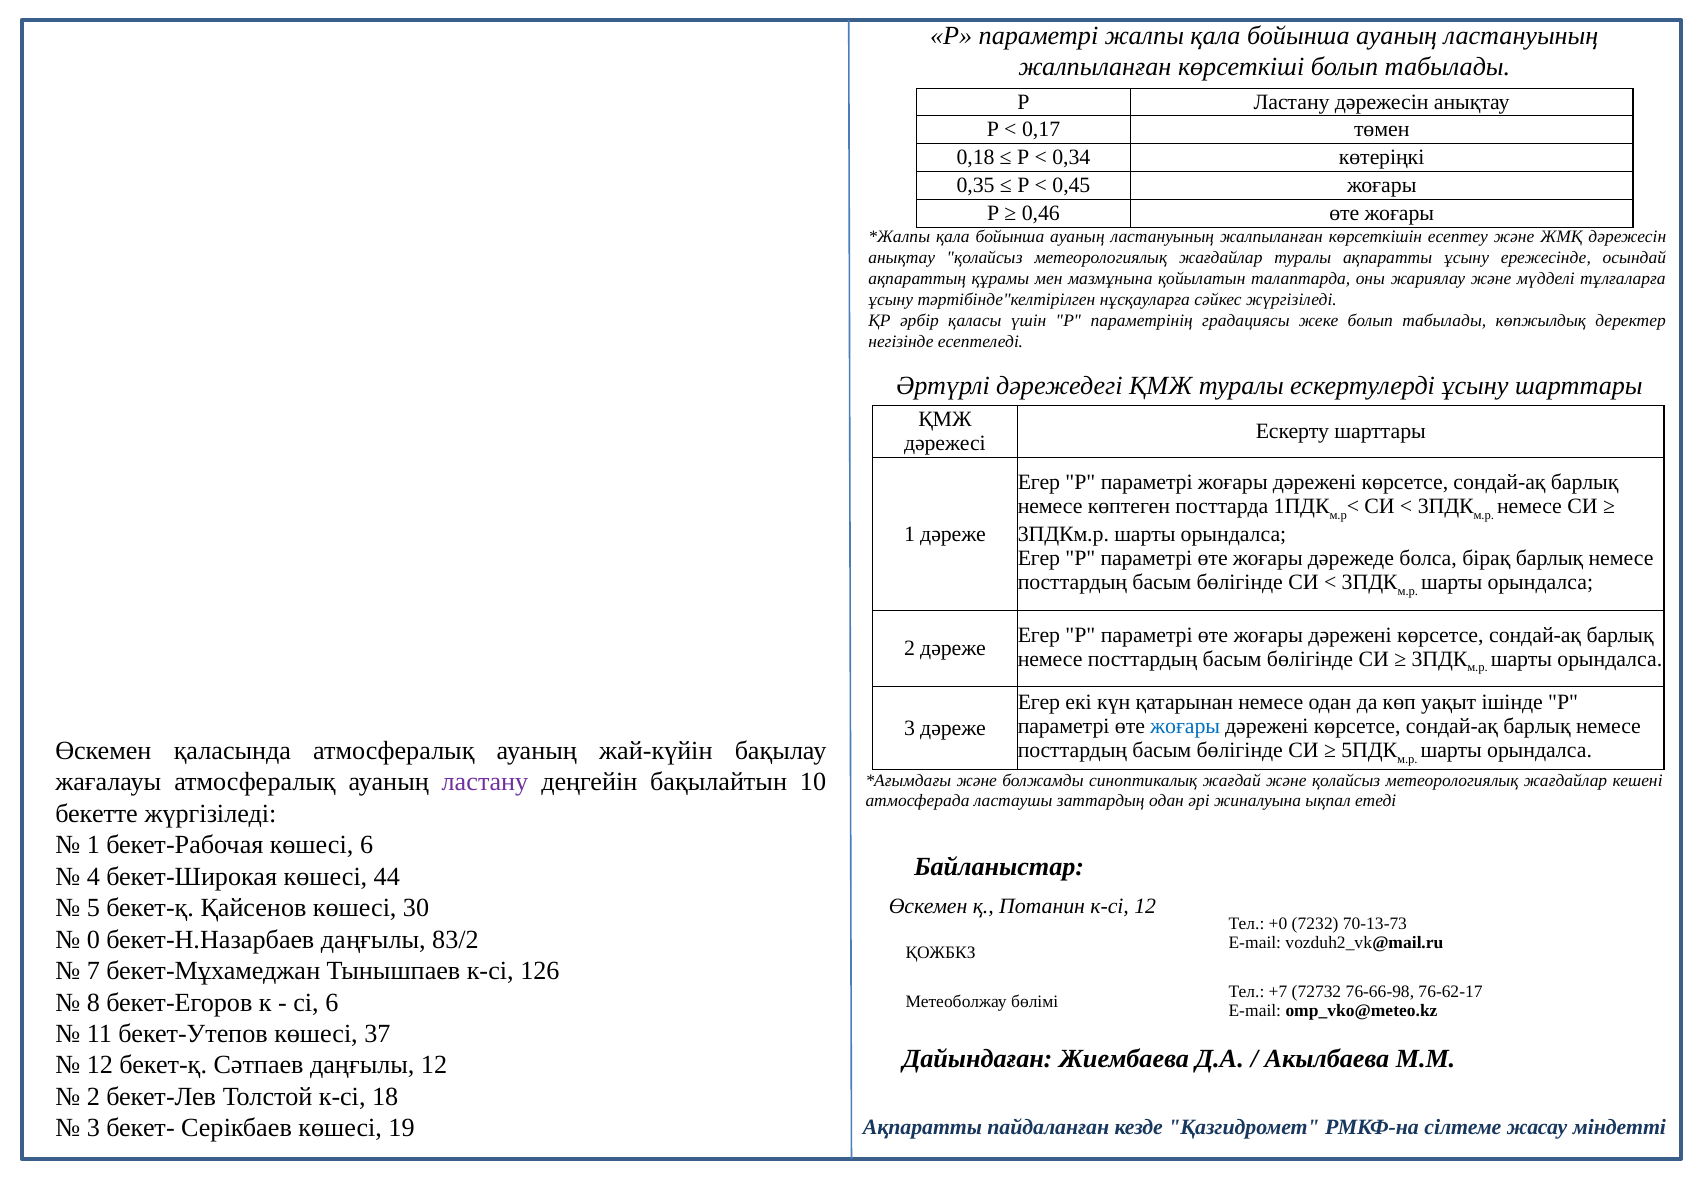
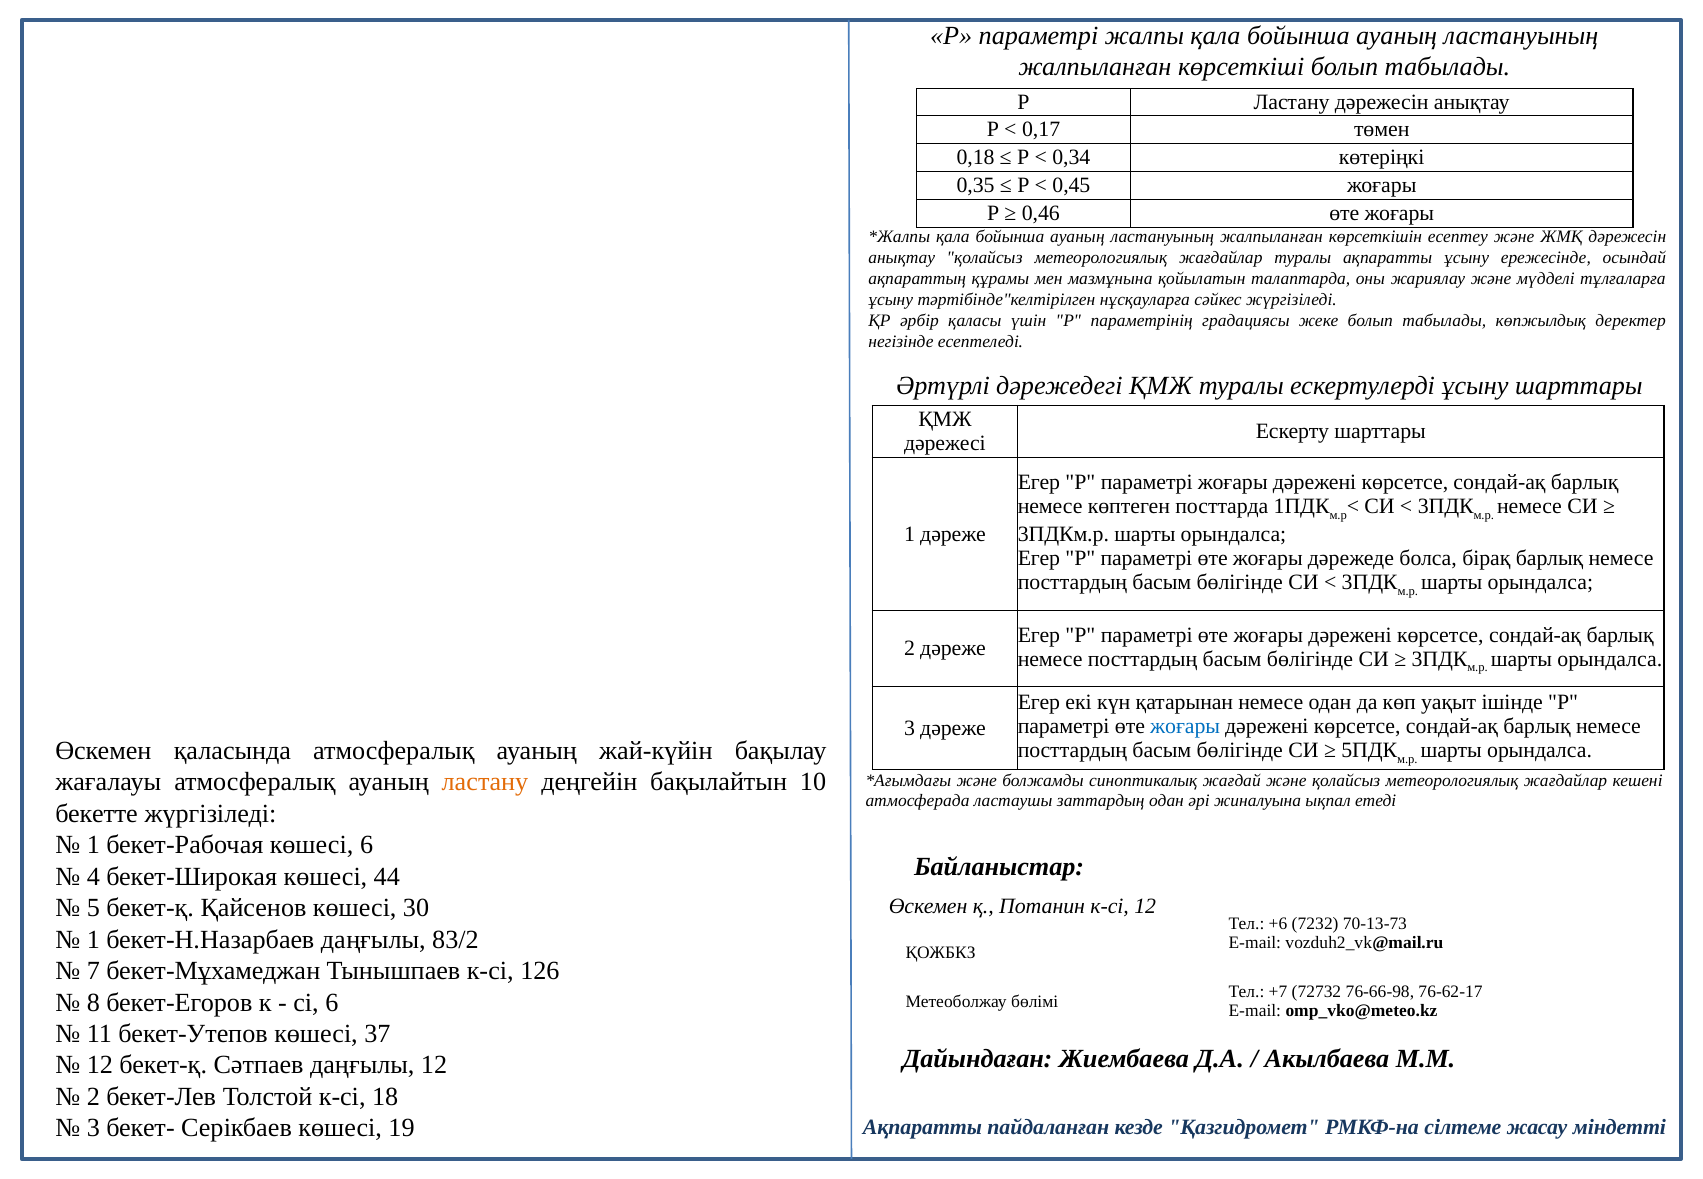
ластану colour: purple -> orange (485, 782)
+0: +0 -> +6 (1278, 924)
0: 0 -> 1 (93, 940)
